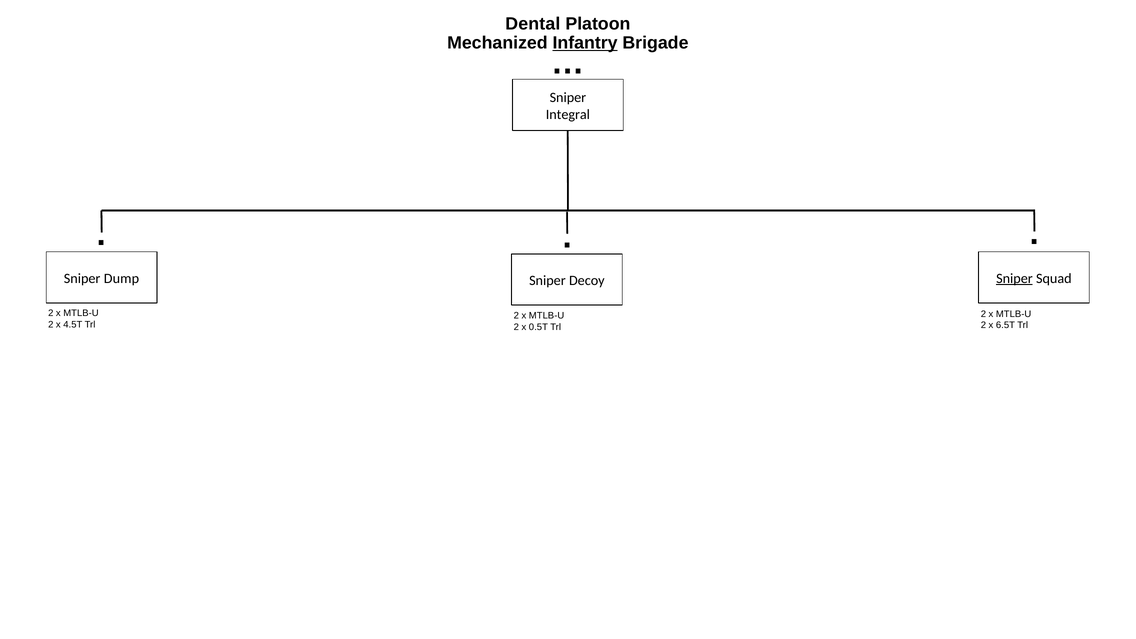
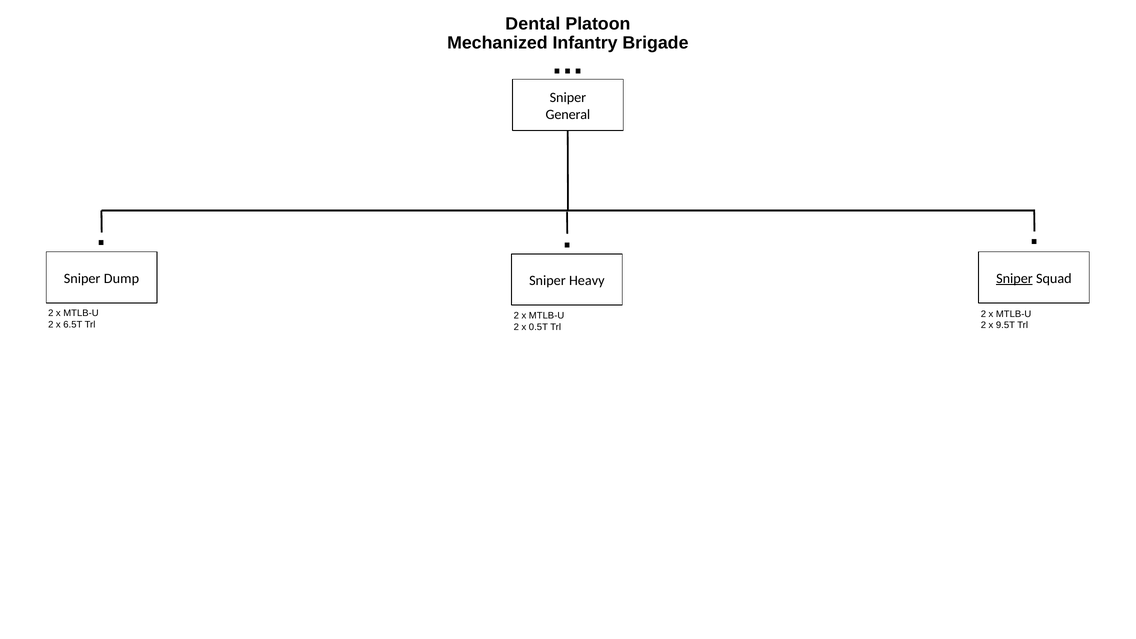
Infantry underline: present -> none (585, 43)
Integral: Integral -> General (568, 114)
Decoy: Decoy -> Heavy (587, 280)
4.5T: 4.5T -> 6.5T (73, 324)
6.5T: 6.5T -> 9.5T (1005, 325)
